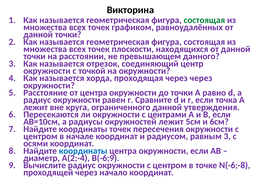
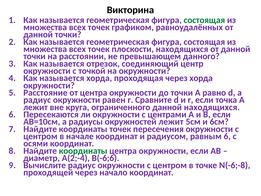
через через: через -> хорда (201, 78)
данной утверждения: утверждения -> находящихся (212, 107)
равным 3: 3 -> 6 (227, 136)
координаты colour: blue -> green (83, 151)
В(-6;9: В(-6;9 -> В(-6;6 (106, 158)
